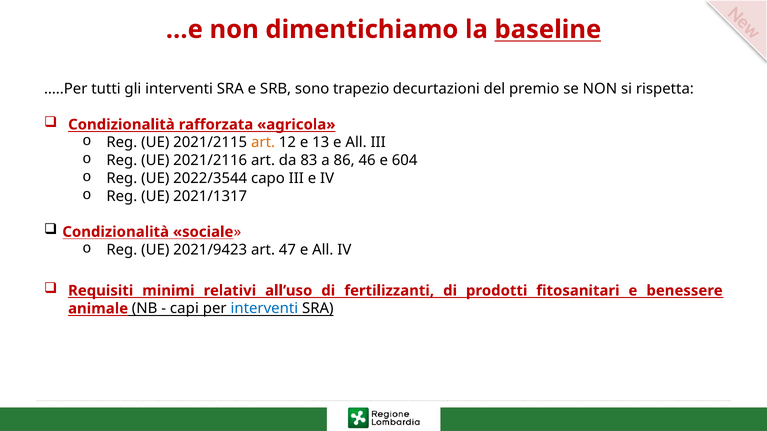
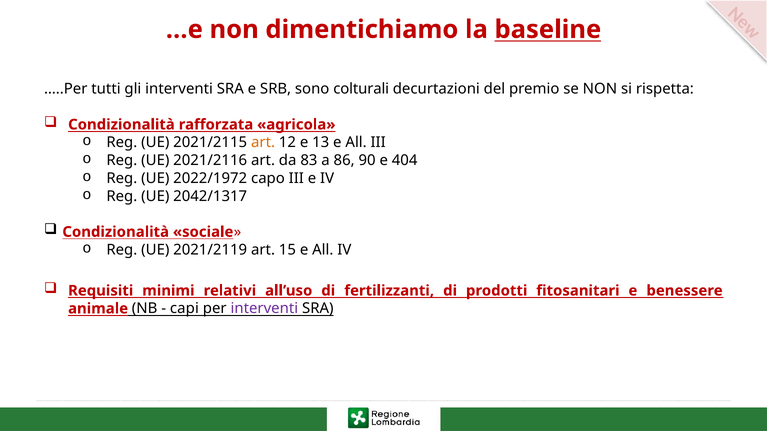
trapezio: trapezio -> colturali (361, 89)
46: 46 -> 90 (367, 160)
604: 604 -> 404 (405, 160)
2022/3544: 2022/3544 -> 2022/1972 (210, 178)
2021/1317: 2021/1317 -> 2042/1317 (210, 196)
2021/9423: 2021/9423 -> 2021/2119 (210, 250)
47: 47 -> 15 (287, 250)
interventi colour: blue -> purple (264, 309)
